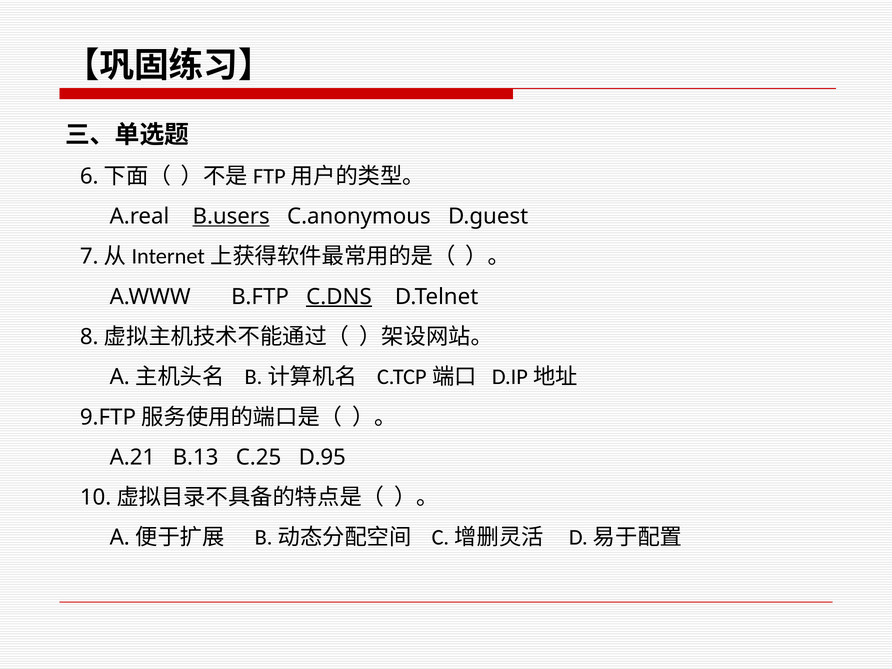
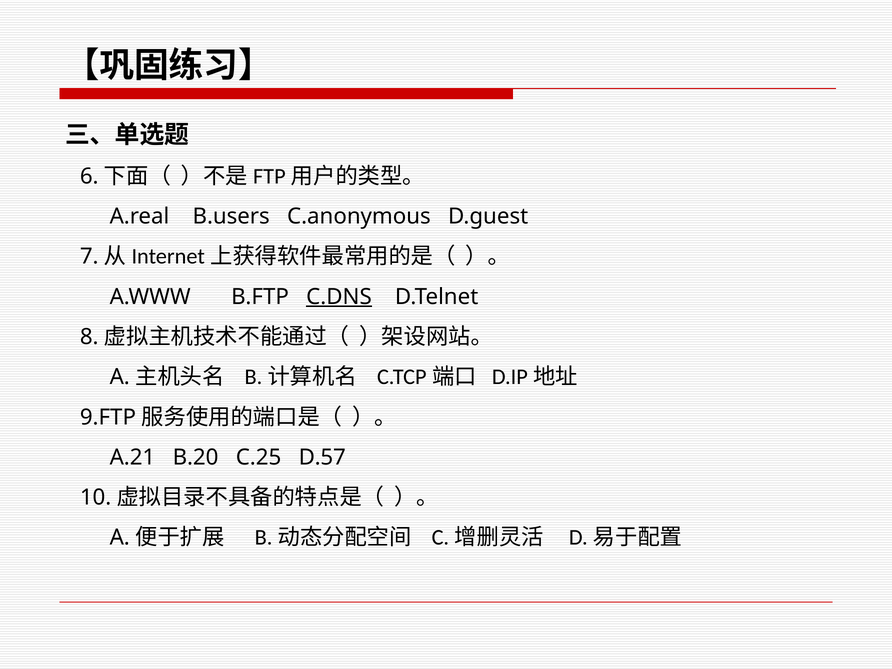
B.users underline: present -> none (231, 216)
B.13: B.13 -> B.20 (196, 457)
D.95: D.95 -> D.57 (322, 457)
